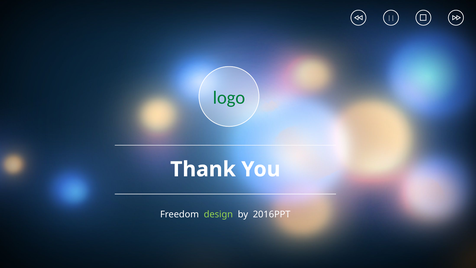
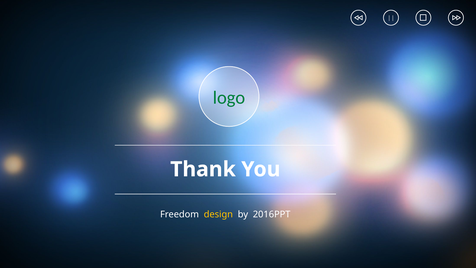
design colour: light green -> yellow (218, 214)
